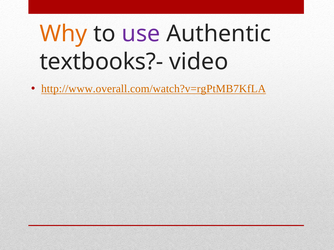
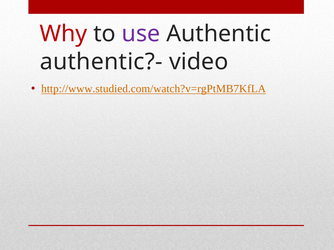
Why colour: orange -> red (63, 34)
textbooks?-: textbooks?- -> authentic?- (101, 62)
http://www.overall.com/watch?v=rgPtMB7KfLA: http://www.overall.com/watch?v=rgPtMB7KfLA -> http://www.studied.com/watch?v=rgPtMB7KfLA (154, 89)
